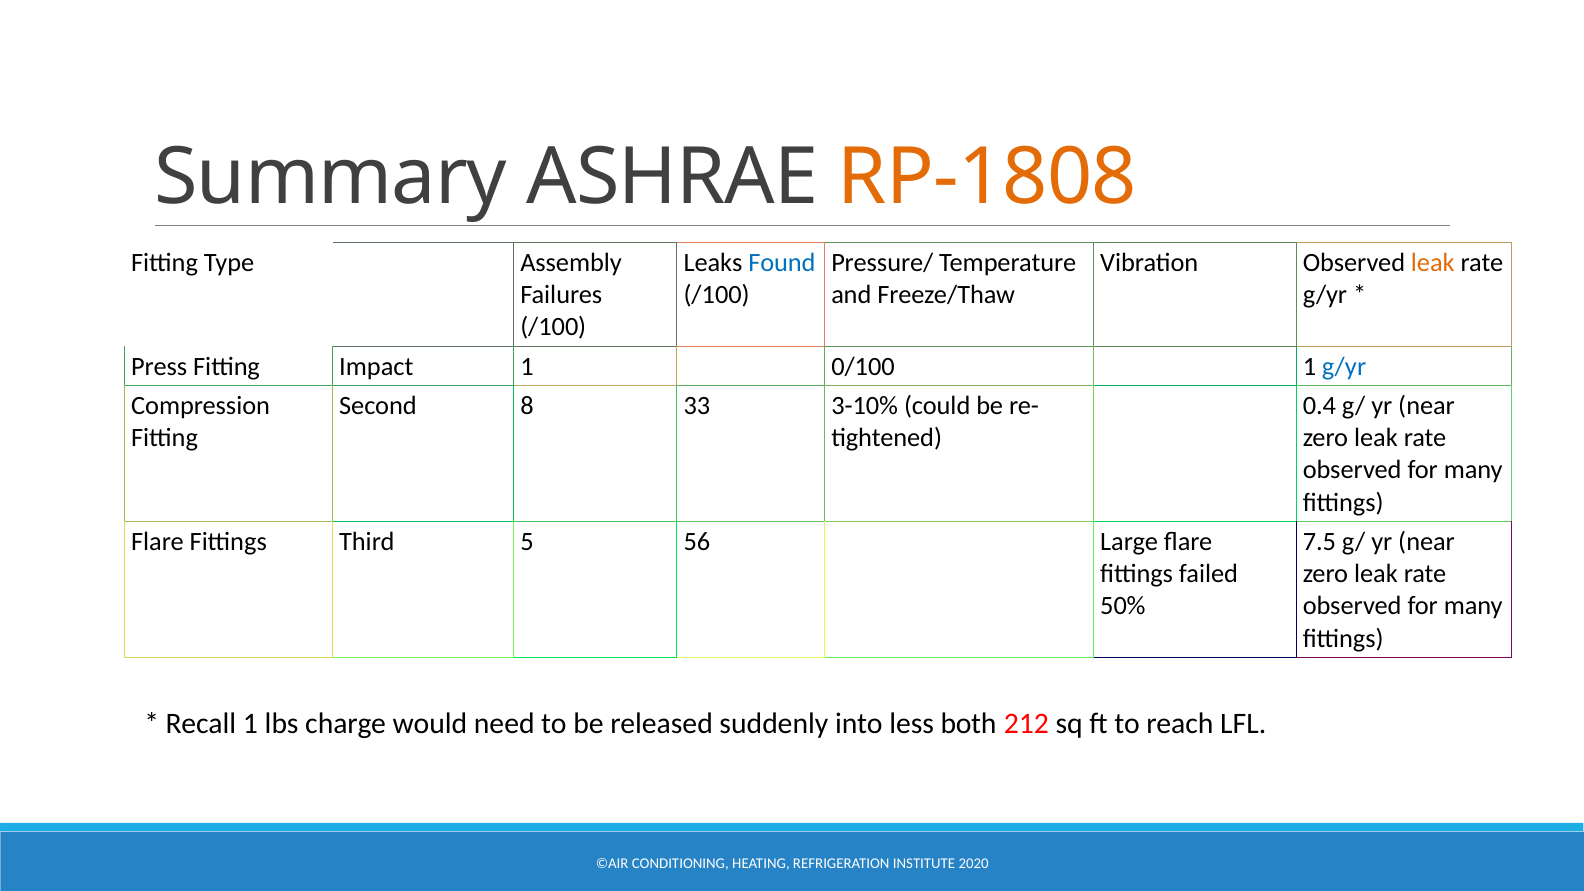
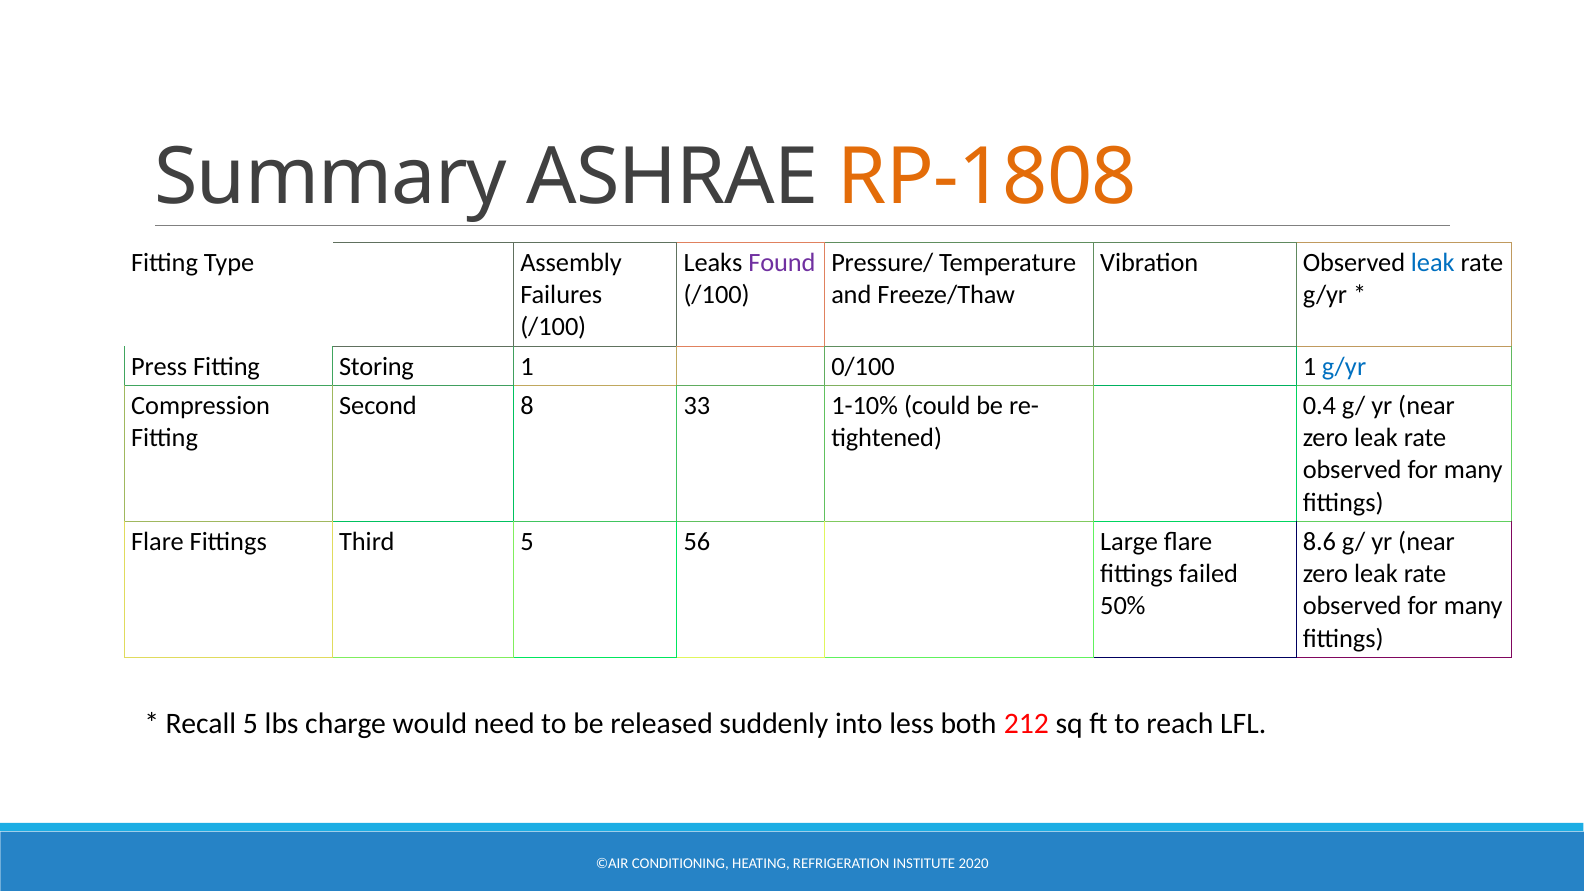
Found colour: blue -> purple (782, 263)
leak colour: orange -> blue (1433, 263)
Impact: Impact -> Storing (376, 366)
3-10%: 3-10% -> 1-10% (865, 406)
7.5: 7.5 -> 8.6 (1319, 542)
Recall 1: 1 -> 5 (250, 724)
